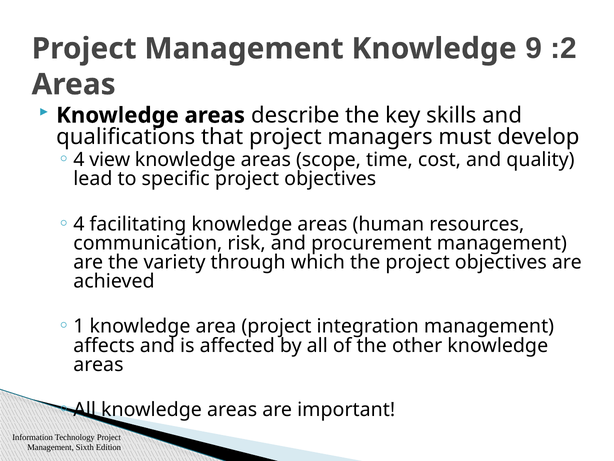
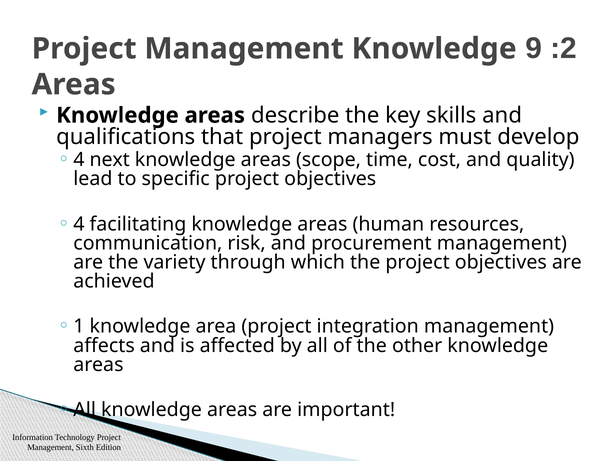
view: view -> next (110, 160)
